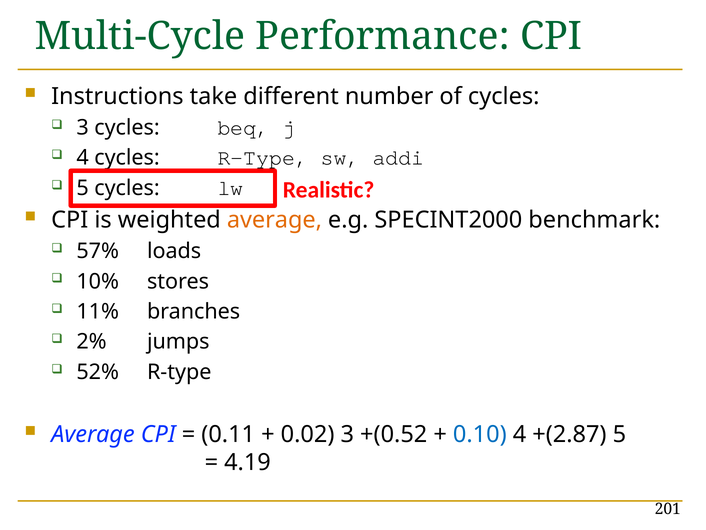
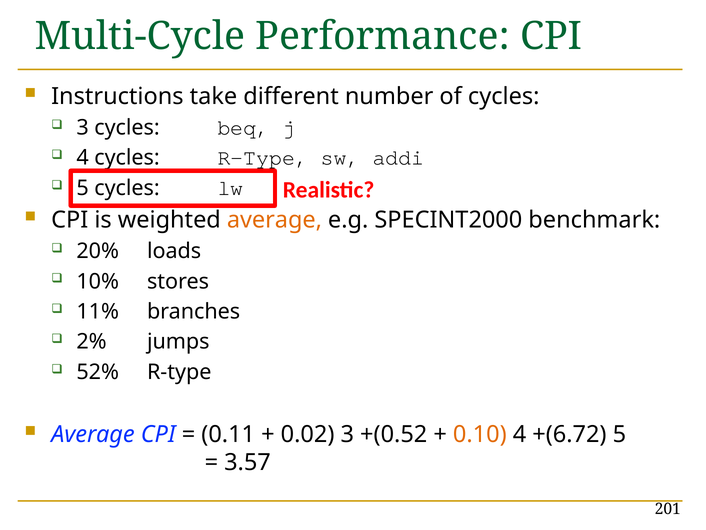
57%: 57% -> 20% (98, 251)
0.10 colour: blue -> orange (480, 434)
+(2.87: +(2.87 -> +(6.72 (569, 434)
4.19: 4.19 -> 3.57 (247, 462)
